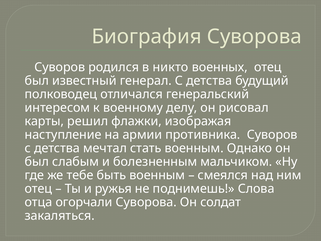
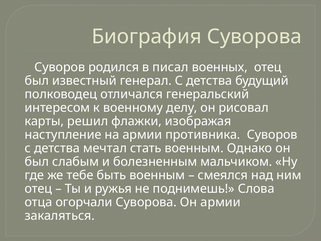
никто: никто -> писал (170, 67)
Он солдат: солдат -> армии (221, 202)
